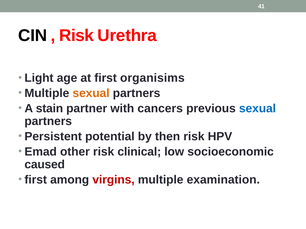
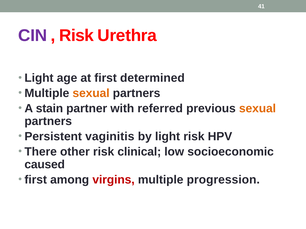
CIN colour: black -> purple (33, 36)
organisims: organisims -> determined (152, 78)
cancers: cancers -> referred (160, 109)
sexual colour: blue -> orange (257, 109)
potential: potential -> vaginitis (110, 137)
by then: then -> light (168, 137)
Emad: Emad -> There (41, 152)
examination: examination -> progression (223, 180)
